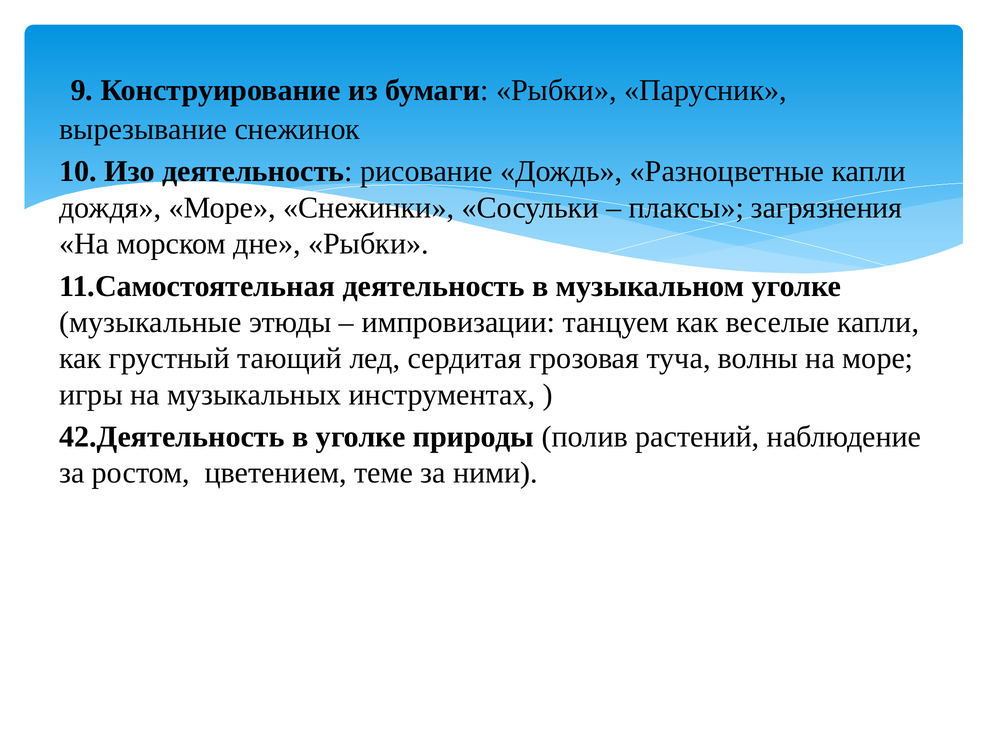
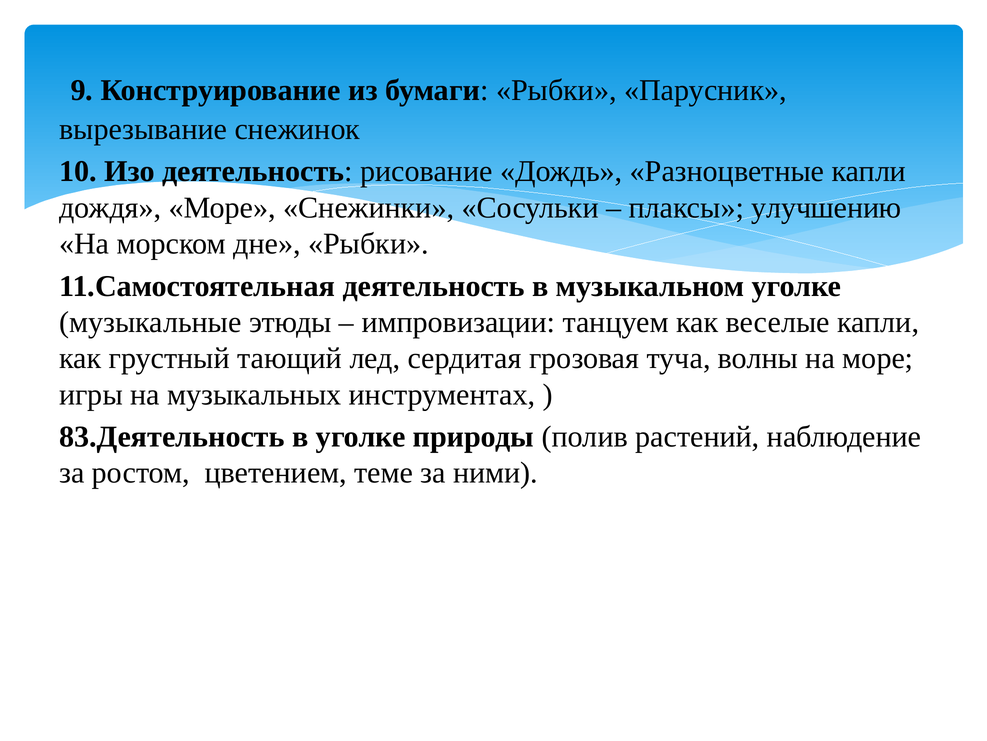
загрязнения: загрязнения -> улучшению (826, 208)
42.Деятельность: 42.Деятельность -> 83.Деятельность (172, 436)
